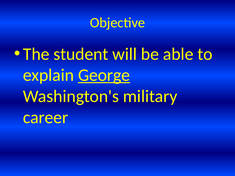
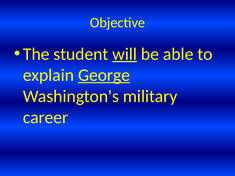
will underline: none -> present (125, 54)
